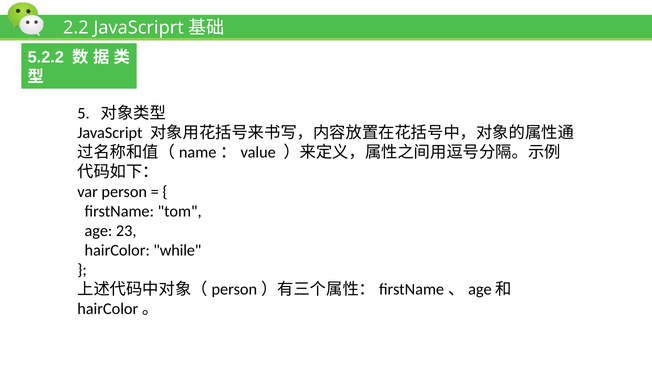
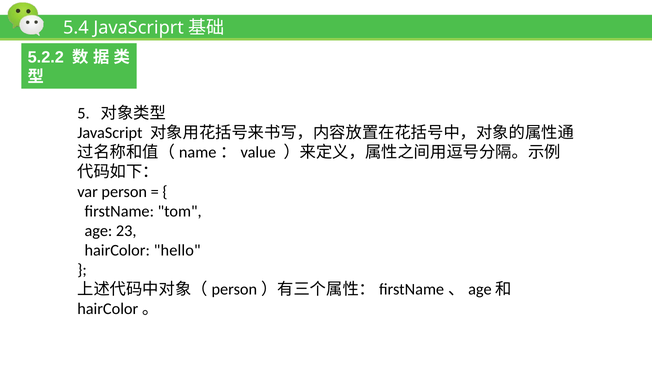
2.2: 2.2 -> 5.4 (76, 28)
while: while -> hello (177, 250)
